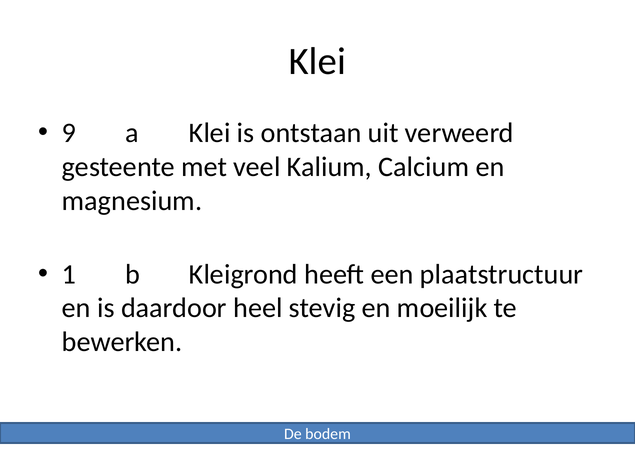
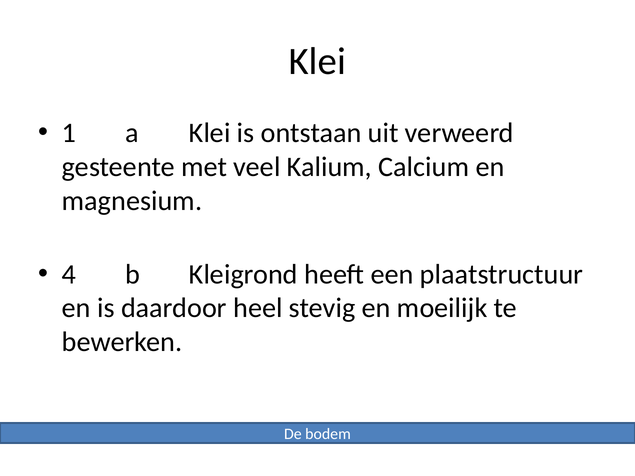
9: 9 -> 1 (69, 133)
1: 1 -> 4 (69, 274)
